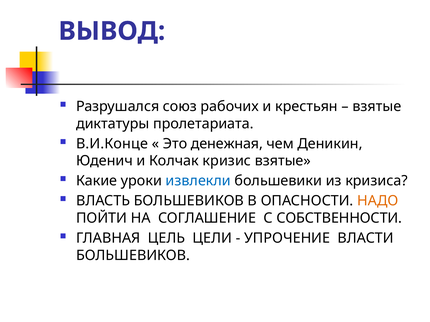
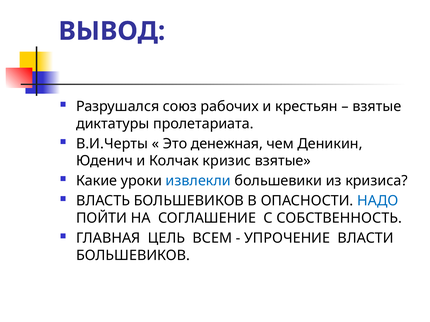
В.И.Конце: В.И.Конце -> В.И.Черты (112, 144)
НАДО colour: orange -> blue (378, 201)
СОБСТВЕННОСТИ: СОБСТВЕННОСТИ -> СОБСТВЕННОСТЬ (339, 218)
ЦЕЛИ: ЦЕЛИ -> ВСЕМ (212, 238)
